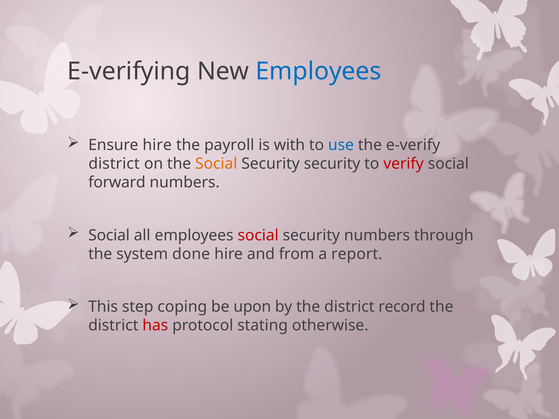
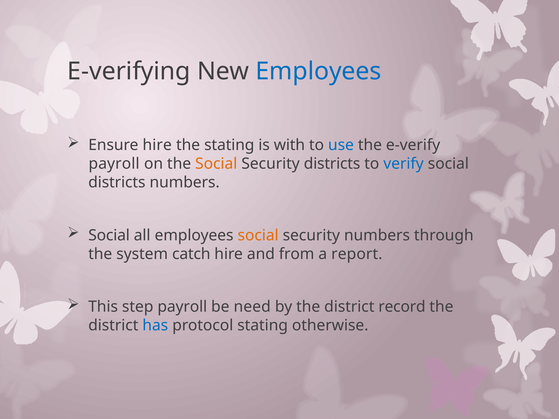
the payroll: payroll -> stating (229, 145)
district: district -> payroll (114, 164)
Security security: security -> districts (332, 164)
verify colour: red -> blue (404, 164)
forward: forward -> districts (117, 183)
social colour: red -> orange (258, 235)
done: done -> catch (191, 254)
step coping: coping -> payroll (182, 307)
upon: upon -> need (252, 307)
has colour: red -> blue (155, 326)
